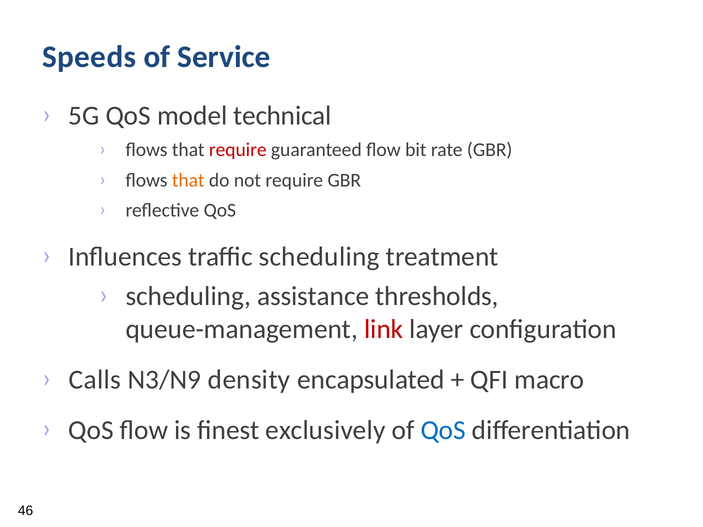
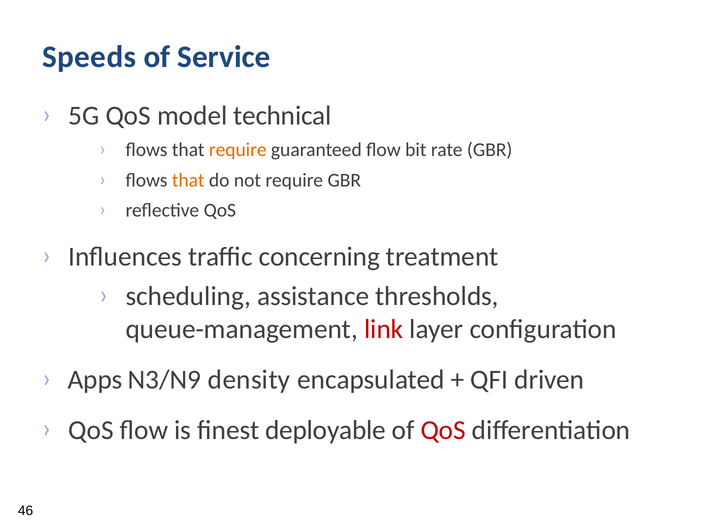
require colour: red -> orange (238, 150)
traffic scheduling: scheduling -> concerning (319, 257)
Calls: Calls -> Apps (95, 380)
macro: macro -> driven (549, 380)
exclusively: exclusively -> deployable (326, 430)
QoS colour: blue -> red (443, 430)
